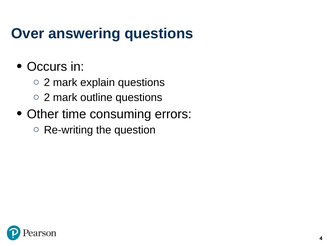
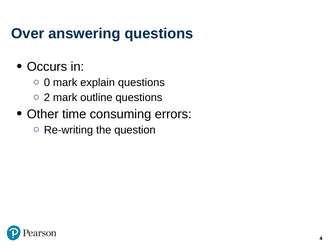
2: 2 -> 0 (47, 83)
